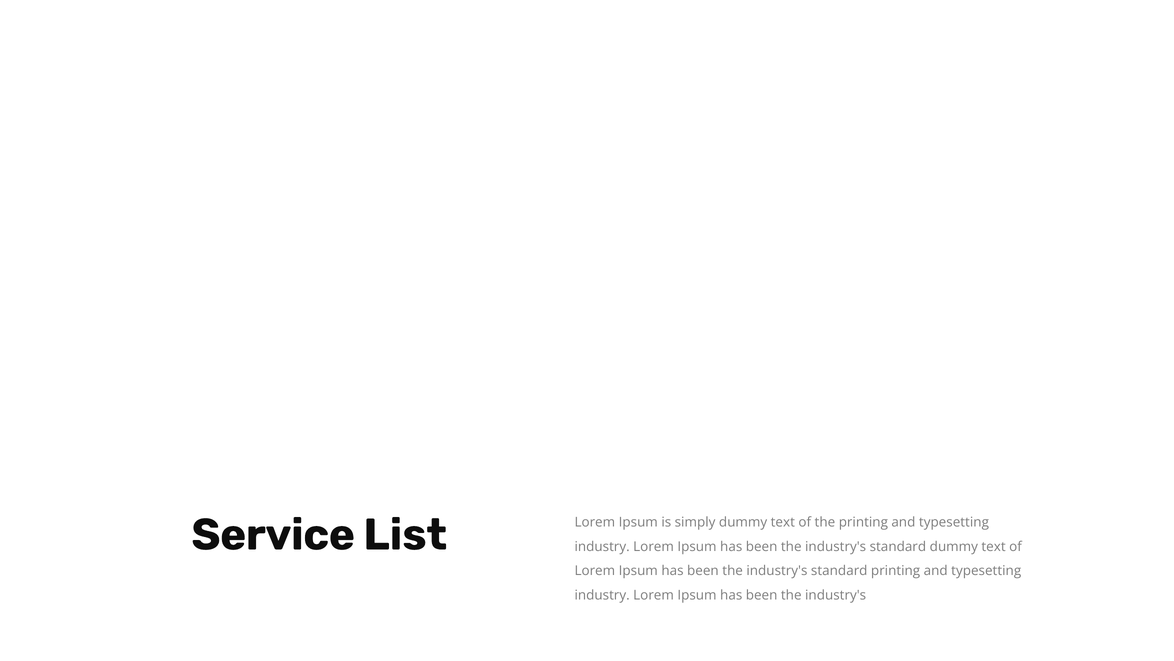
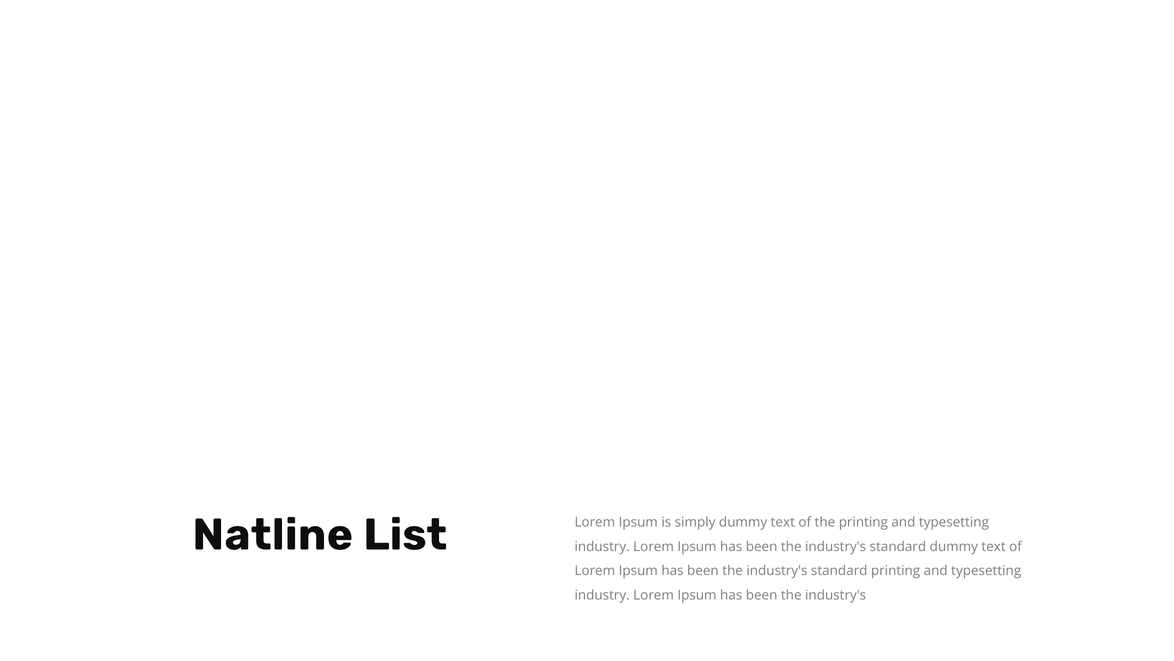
Service: Service -> Natline (273, 534)
